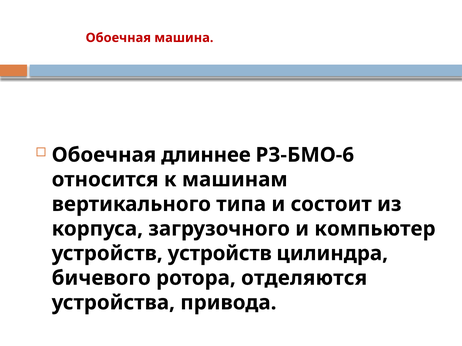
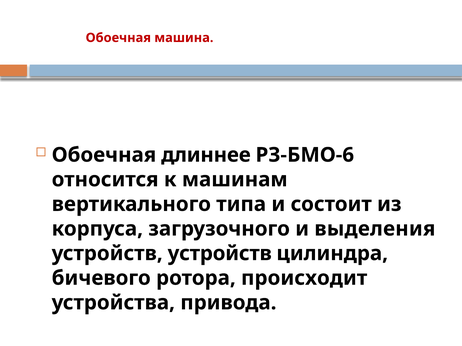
компьютер: компьютер -> выделения (375, 229)
отделяются: отделяются -> происходит (304, 278)
